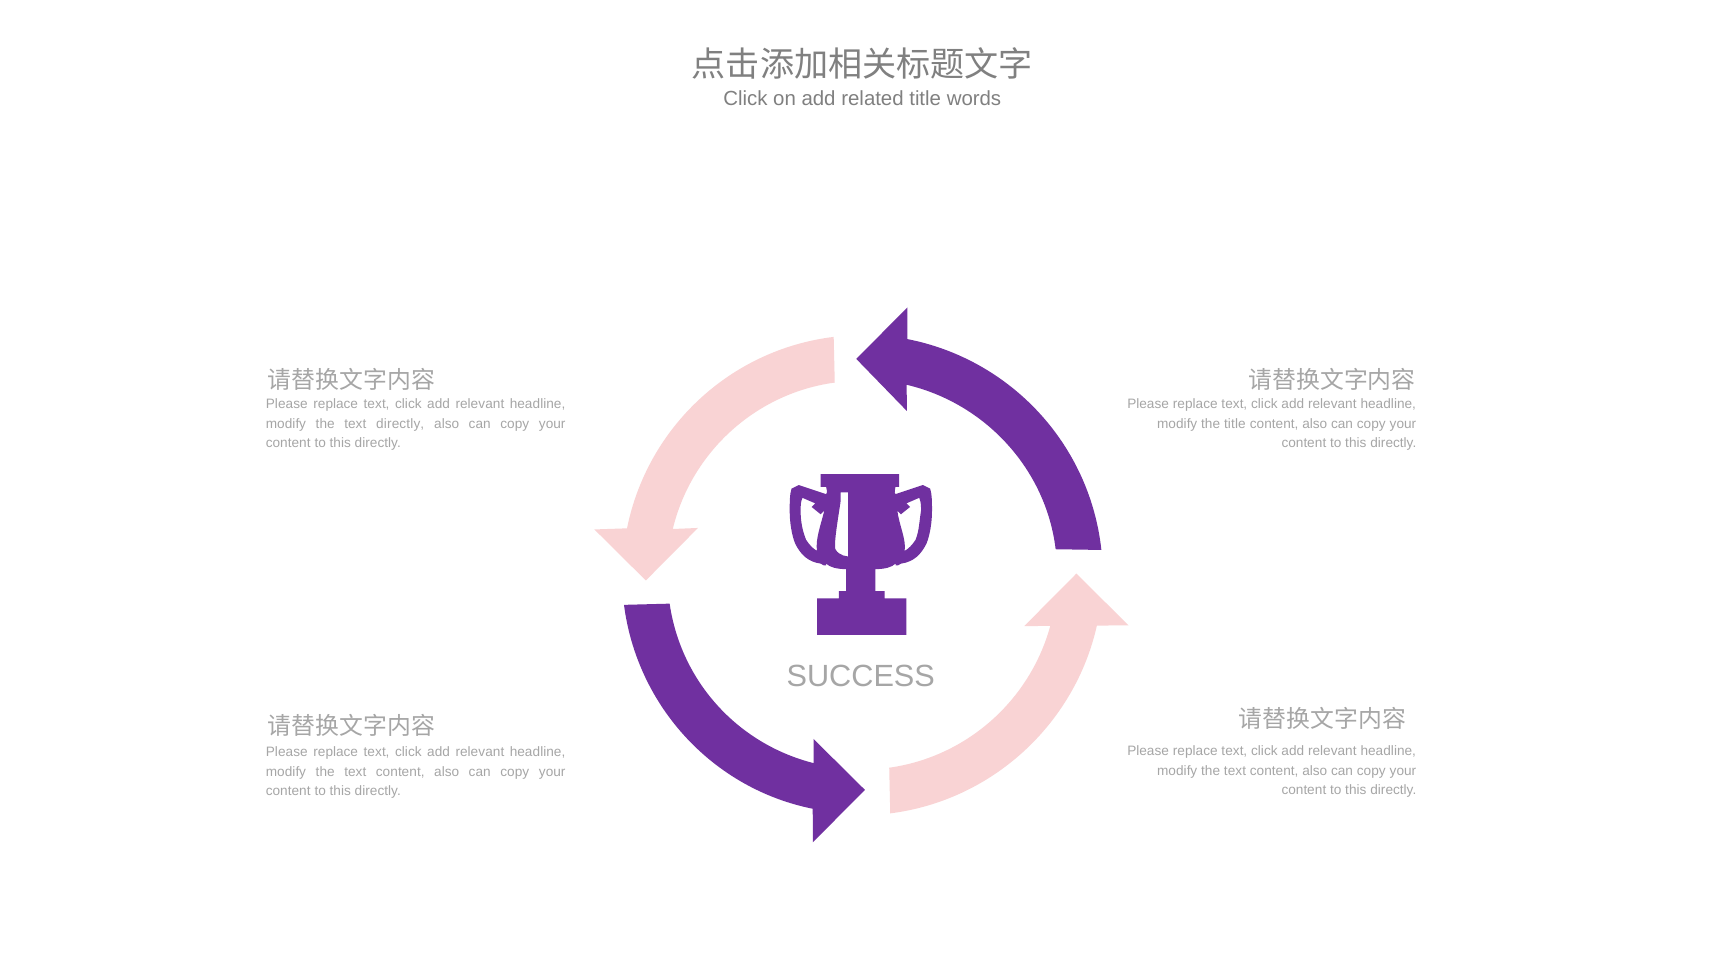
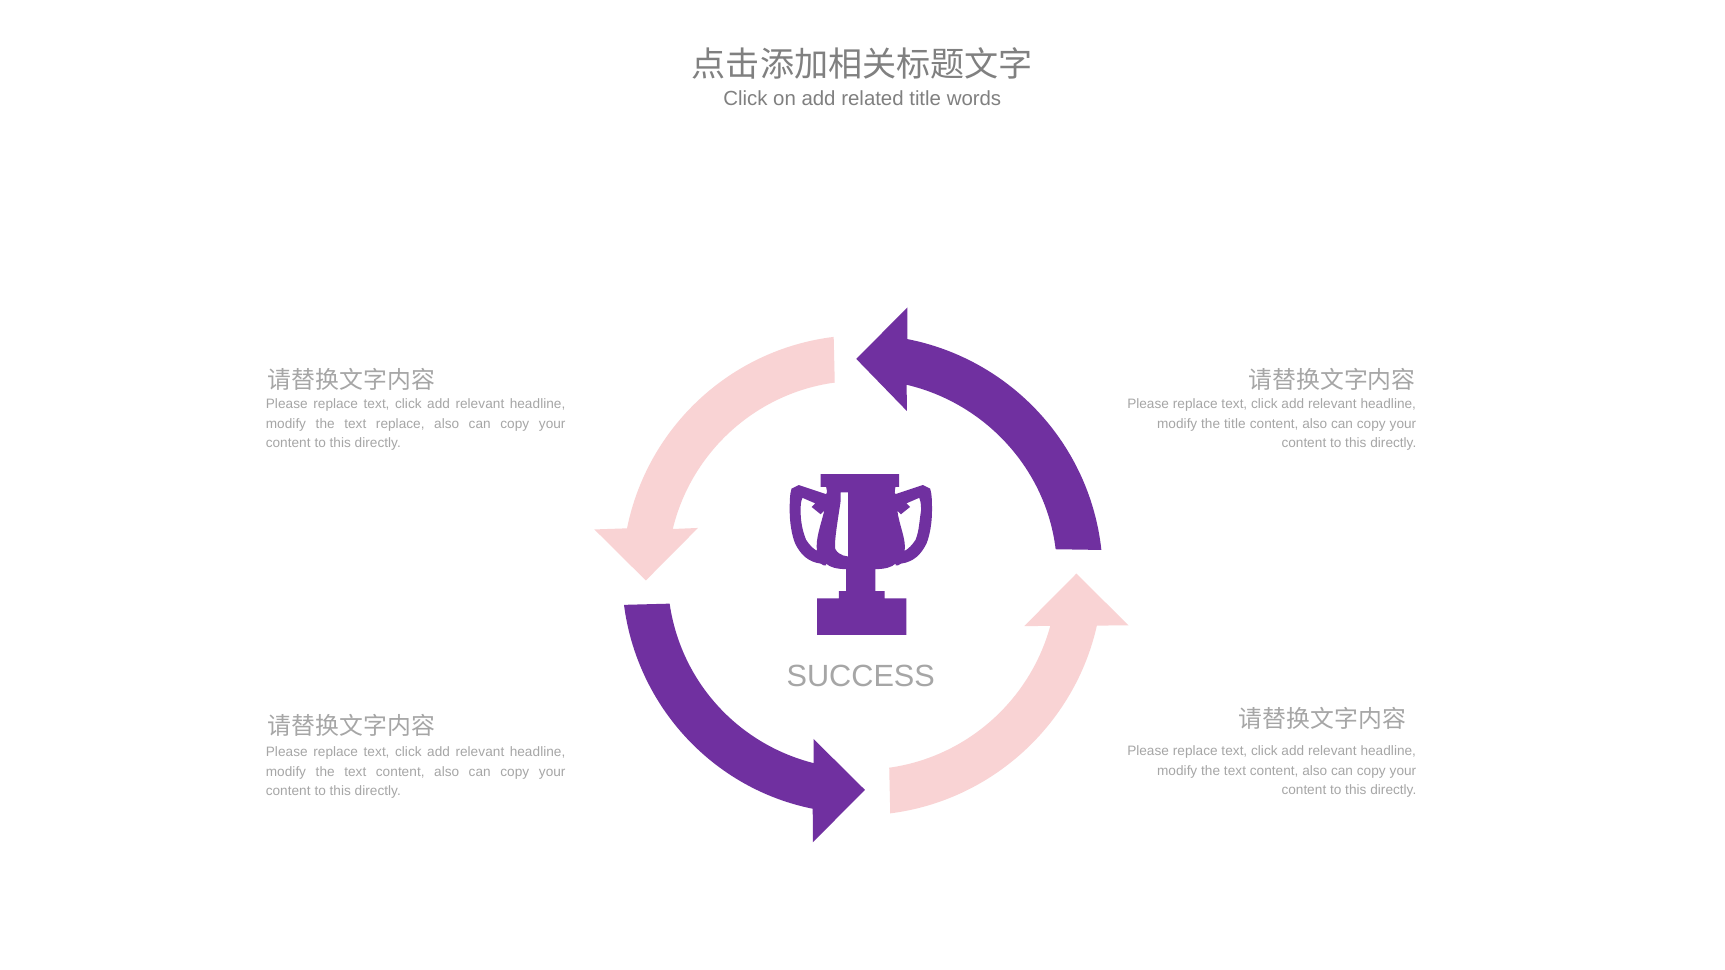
text directly: directly -> replace (400, 424)
